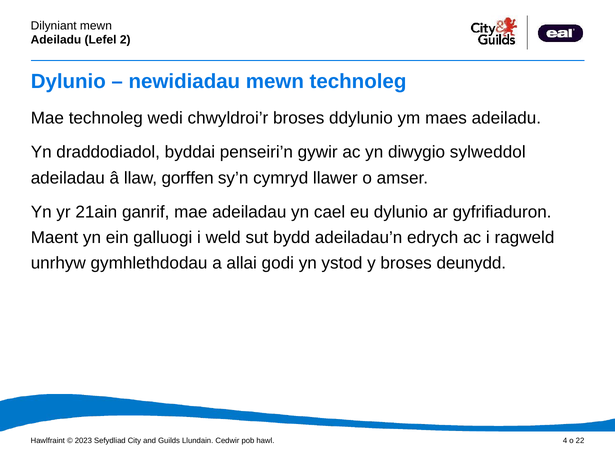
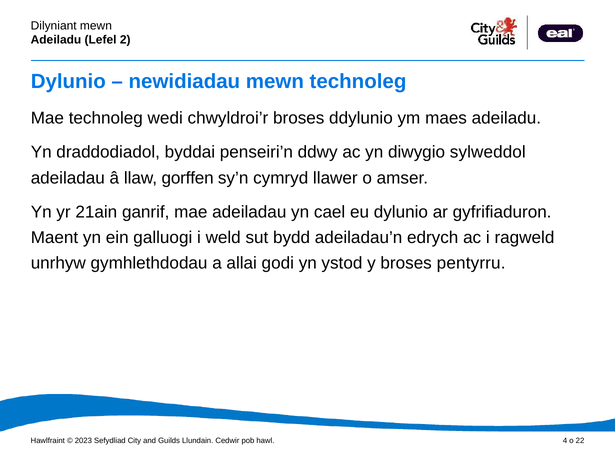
gywir: gywir -> ddwy (318, 152)
deunydd: deunydd -> pentyrru (471, 263)
